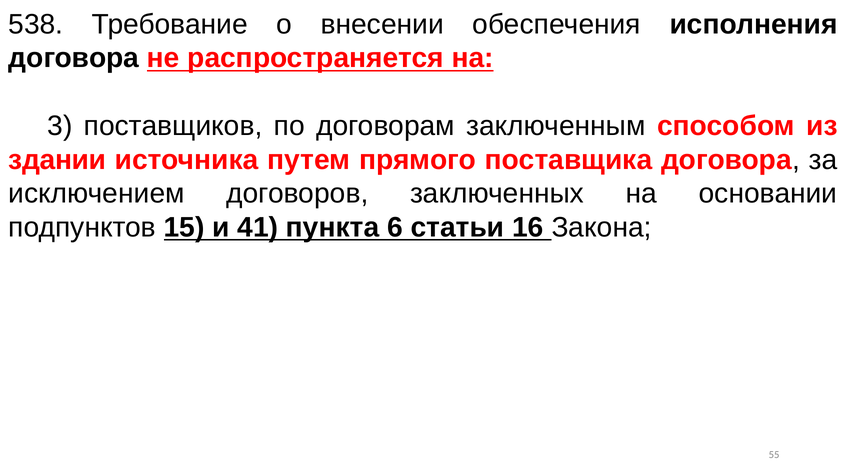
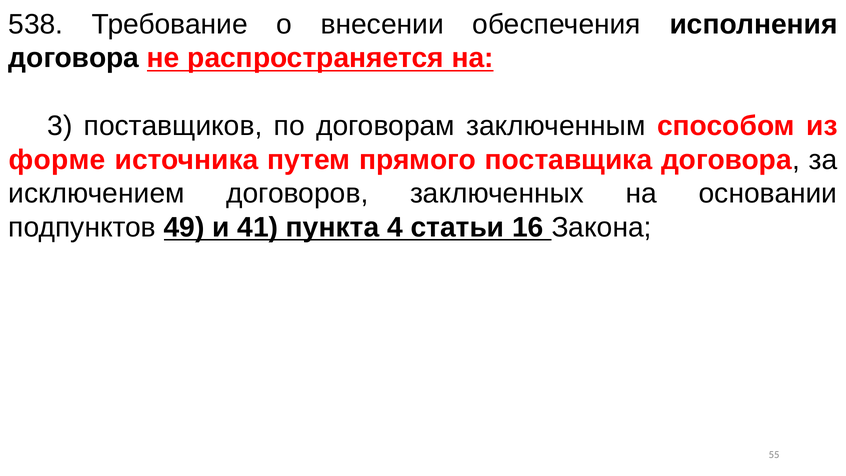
здании: здании -> форме (57, 160)
15: 15 -> 49 (184, 227)
6: 6 -> 4 (395, 227)
